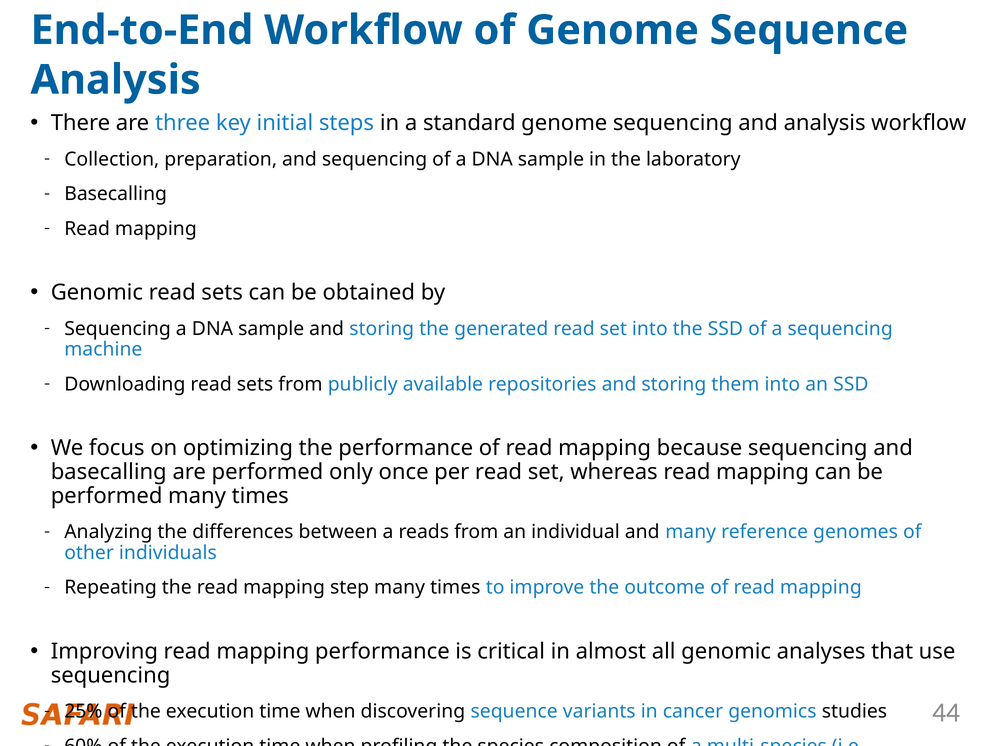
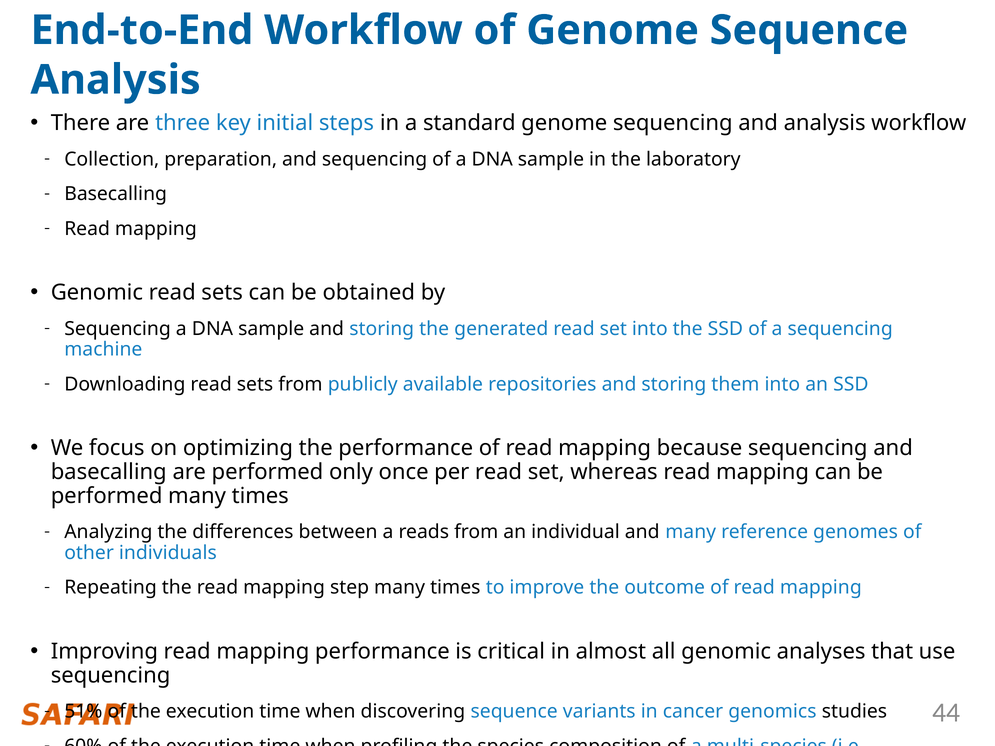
25%: 25% -> 51% (83, 712)
